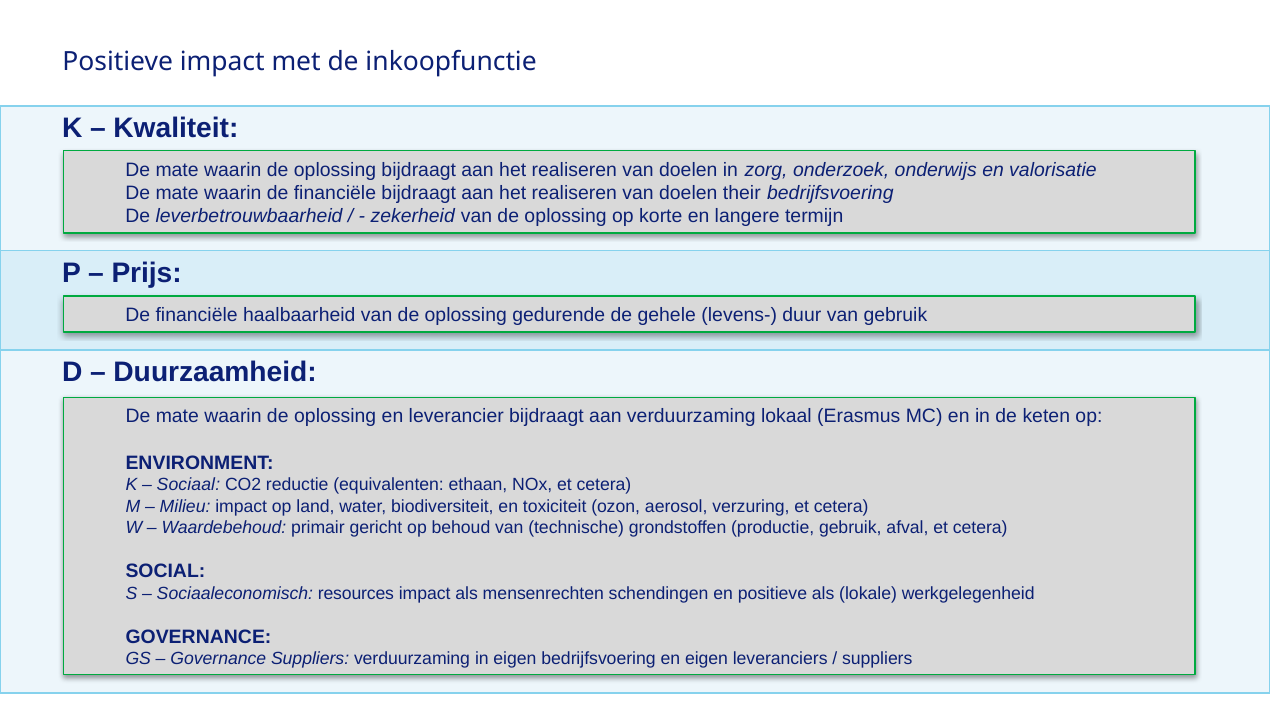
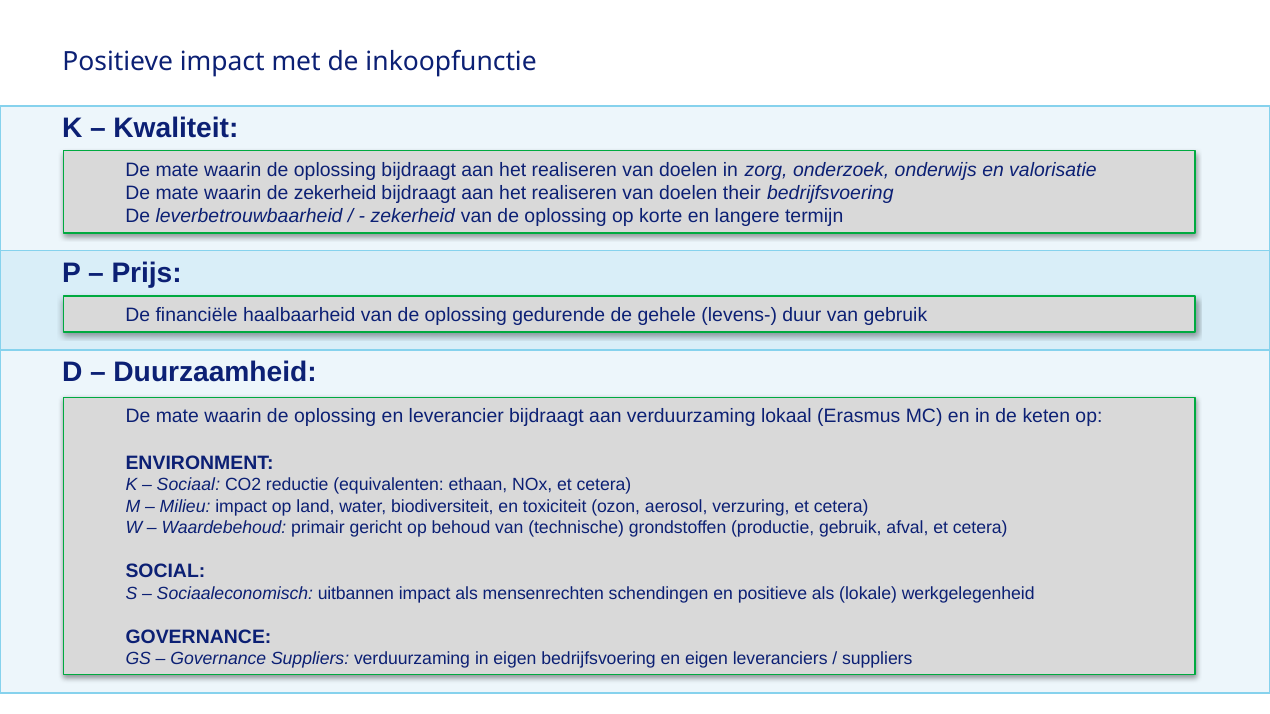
waarin de financiële: financiële -> zekerheid (335, 193)
resources: resources -> uitbannen (356, 594)
